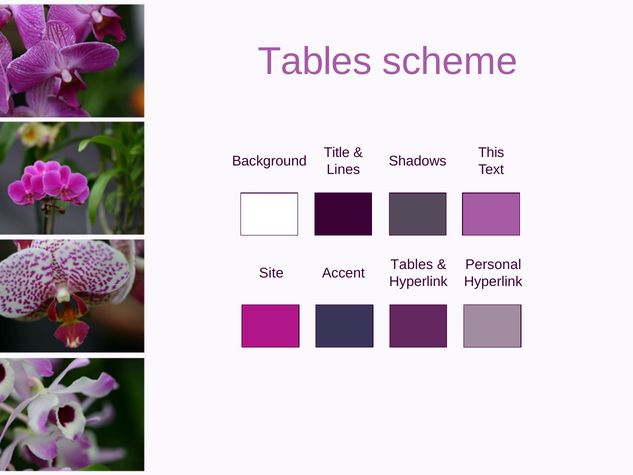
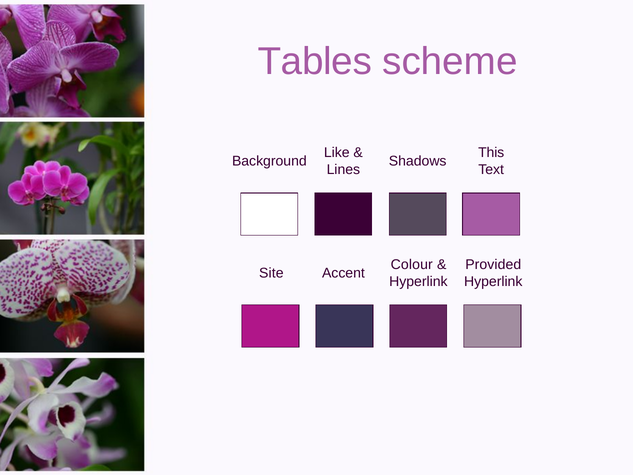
Title: Title -> Like (337, 153)
Personal: Personal -> Provided (493, 264)
Tables: Tables -> Colour (412, 264)
